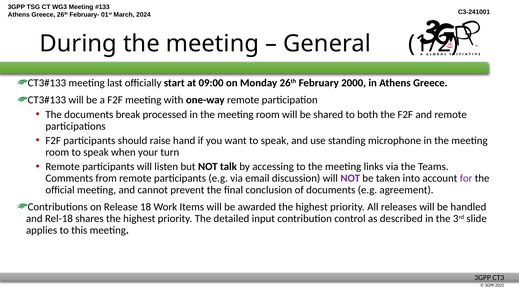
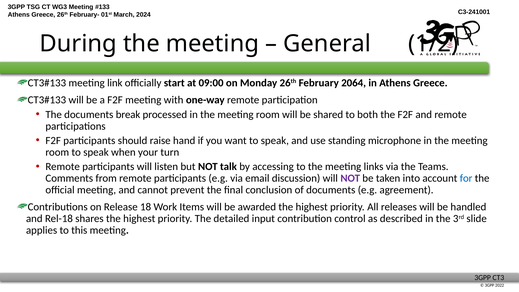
last: last -> link (115, 83)
2000: 2000 -> 2064 (354, 83)
for colour: purple -> blue (466, 178)
